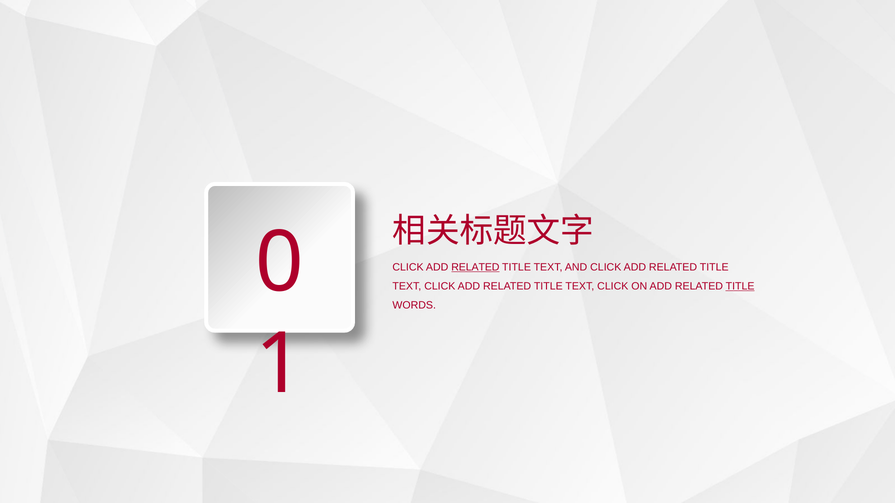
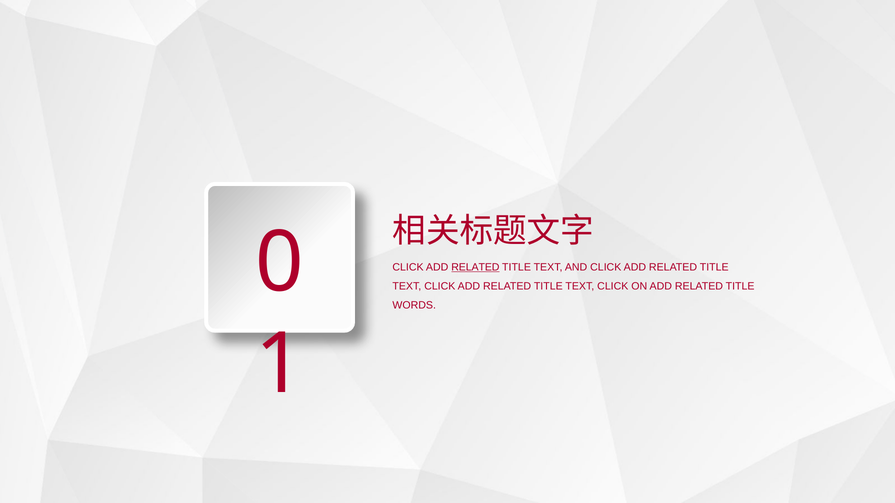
TITLE underline: present -> none (740, 287)
